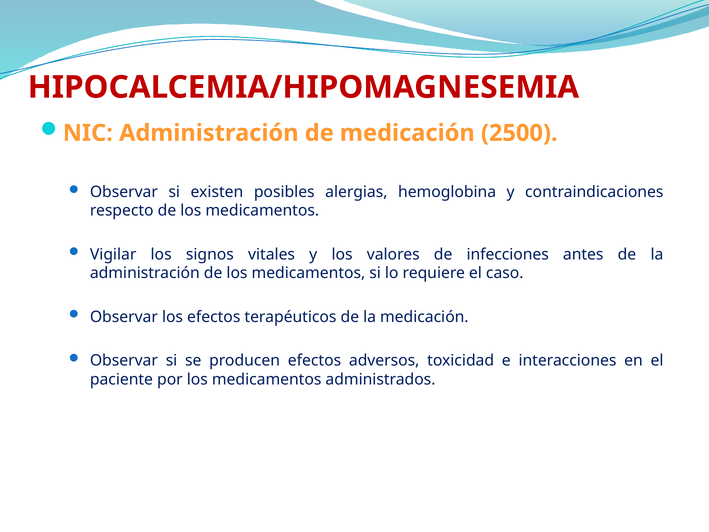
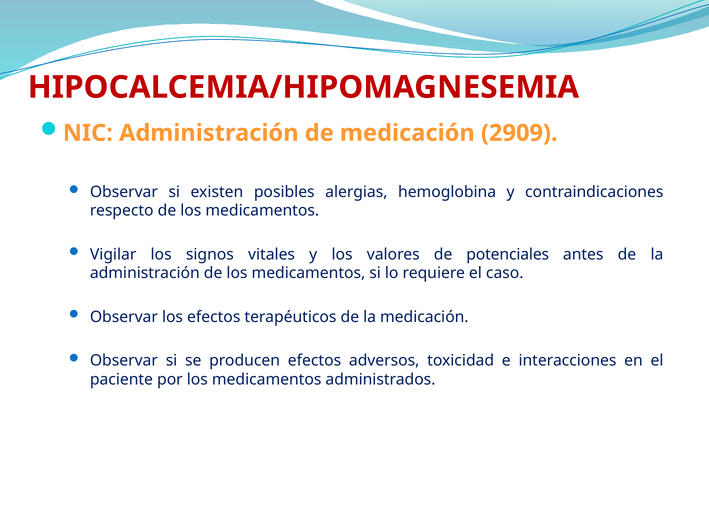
2500: 2500 -> 2909 (519, 133)
infecciones: infecciones -> potenciales (508, 254)
